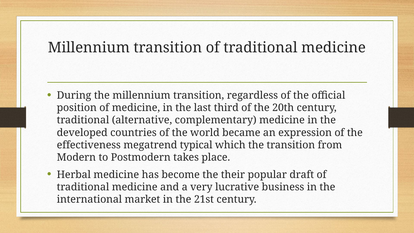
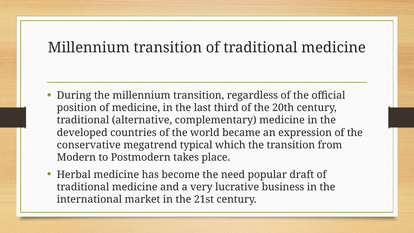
effectiveness: effectiveness -> conservative (89, 145)
their: their -> need (233, 174)
